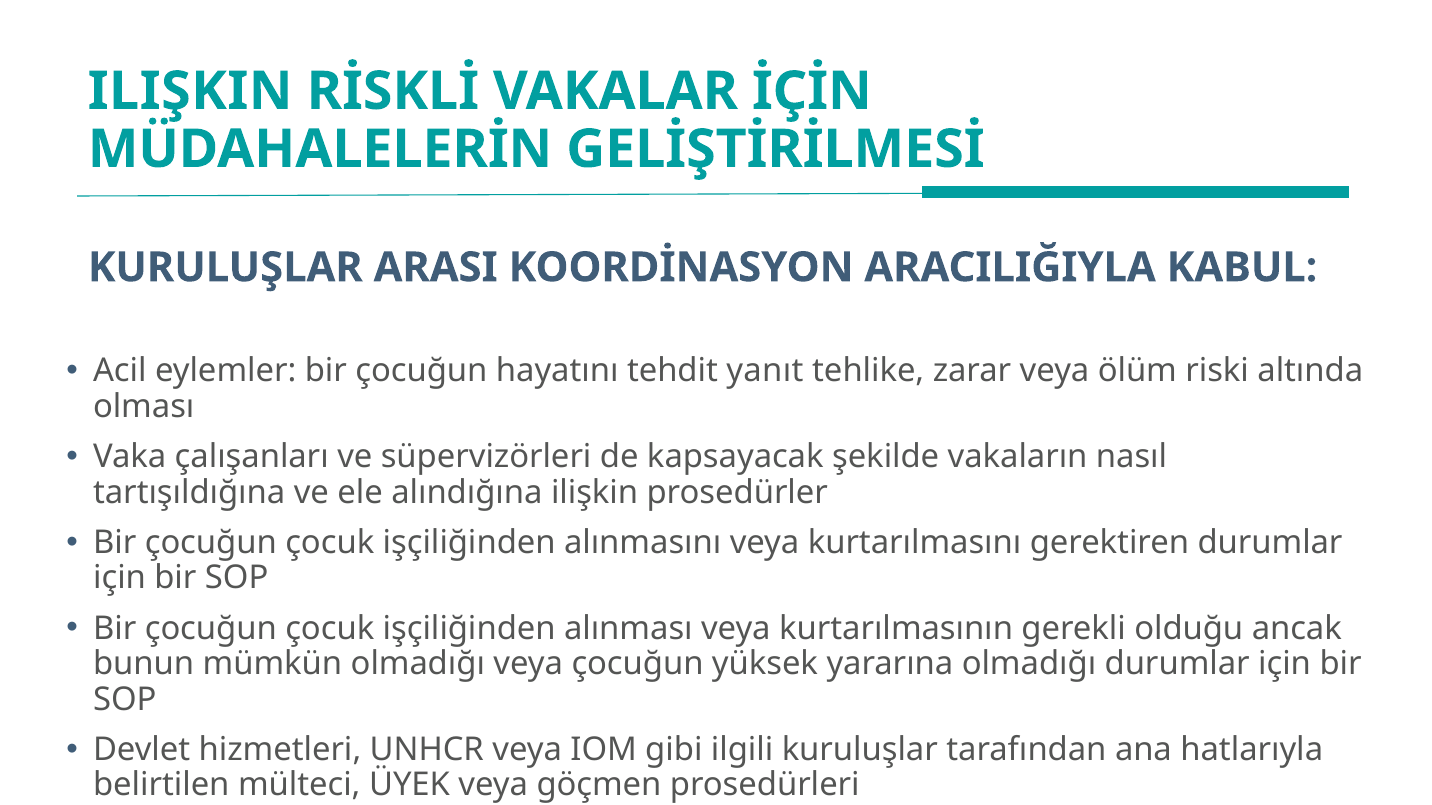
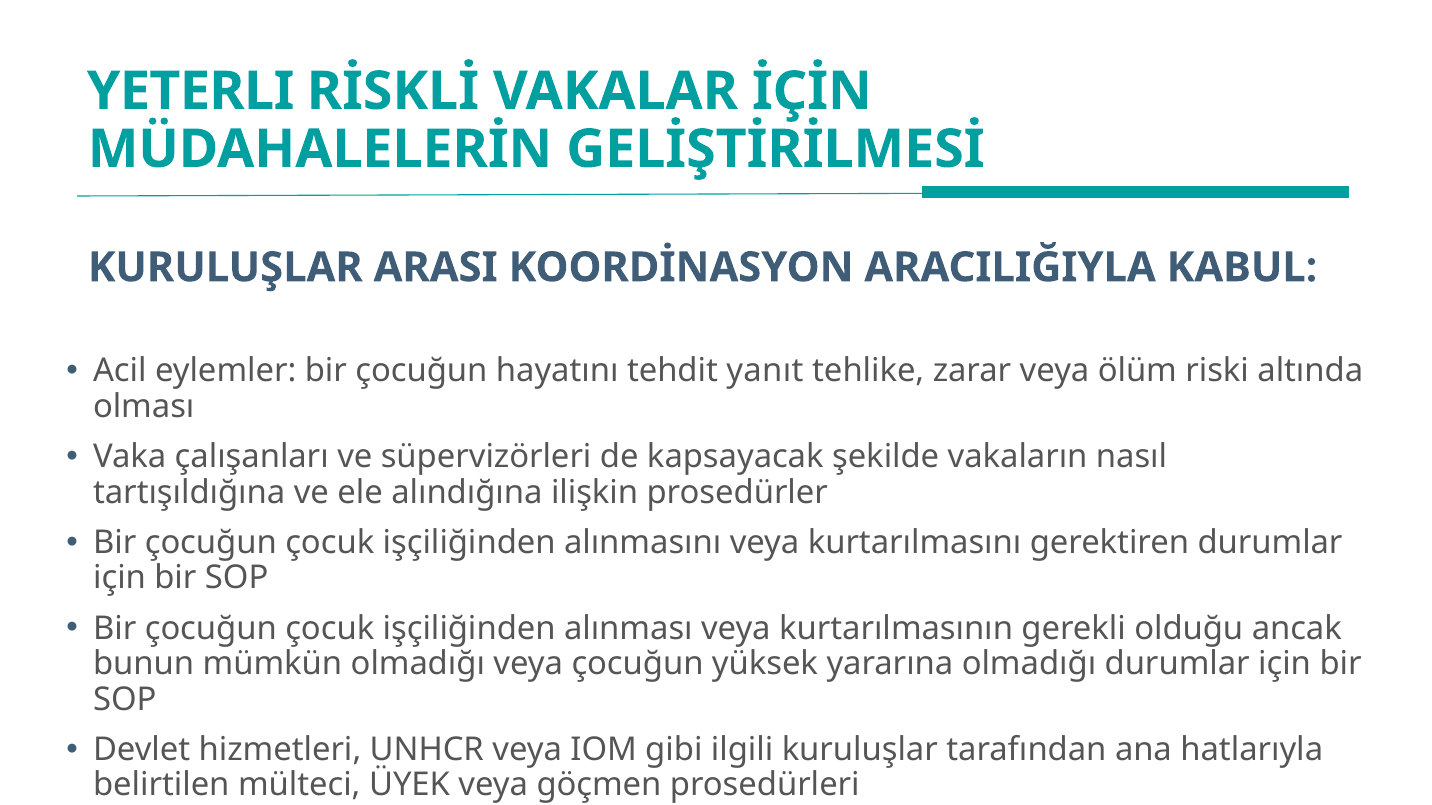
ILIŞKIN: ILIŞKIN -> YETERLI (191, 91)
